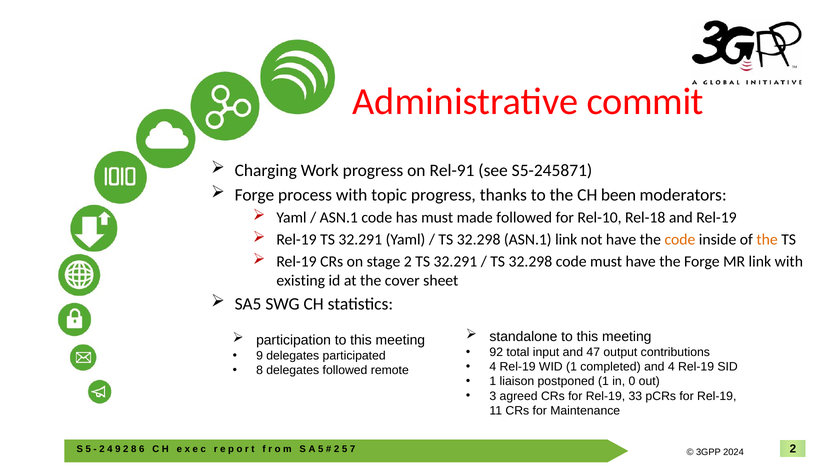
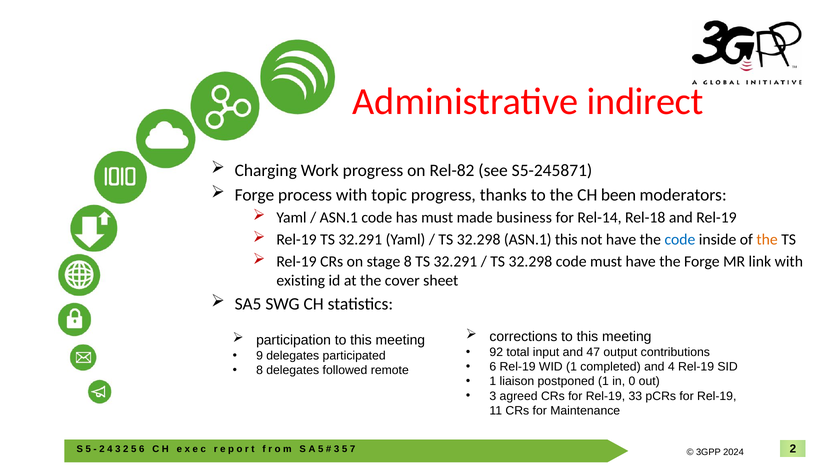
commit: commit -> indirect (645, 101)
Rel-91: Rel-91 -> Rel-82 (452, 171)
made followed: followed -> business (524, 218)
Rel-10: Rel-10 -> Rel-14 (599, 218)
ASN.1 link: link -> this (566, 240)
code colour: orange -> blue (680, 240)
stage 2: 2 -> 8 (408, 262)
standalone: standalone -> corrections (523, 337)
4: 4 -> 6 (493, 367)
4 9: 9 -> 3 (118, 449)
8: 8 -> 5 (134, 449)
2: 2 -> 3 (337, 449)
